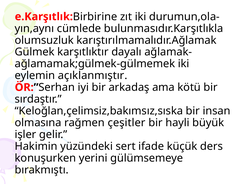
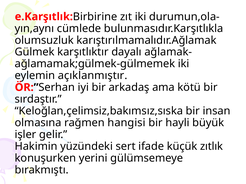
çeşitler: çeşitler -> hangisi (127, 123)
ders: ders -> zıtlık (212, 147)
